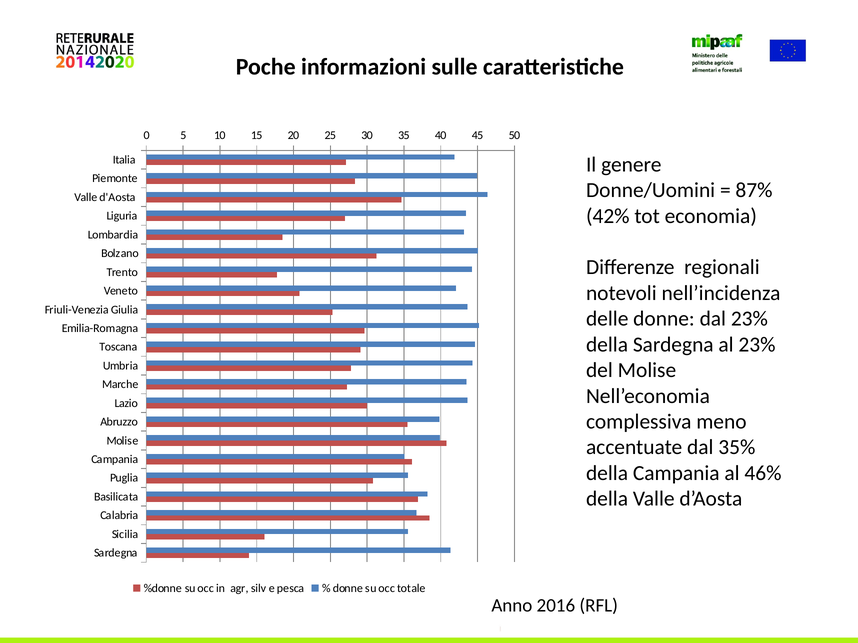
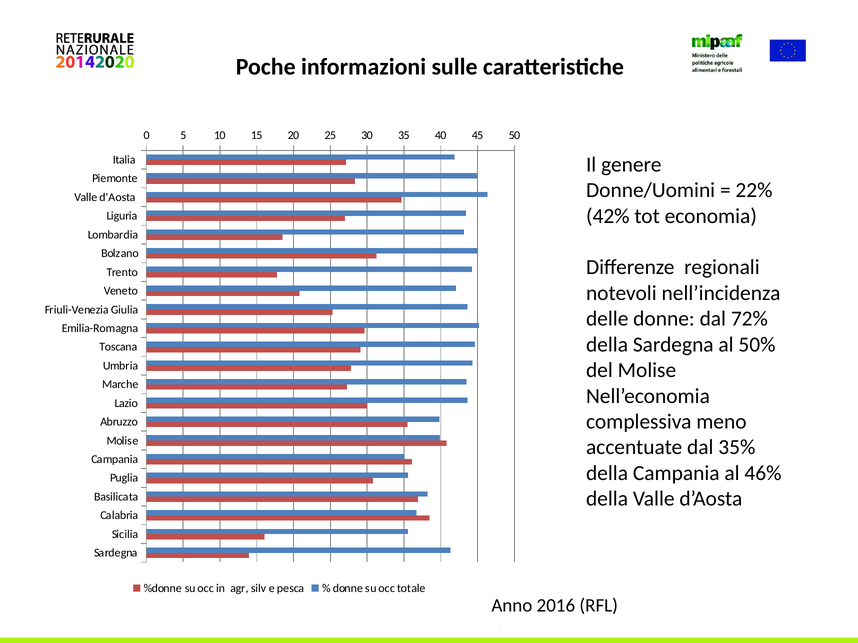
87%: 87% -> 22% (754, 190)
dal 23%: 23% -> 72% (749, 319)
al 23%: 23% -> 50% (757, 345)
